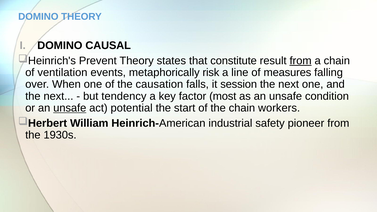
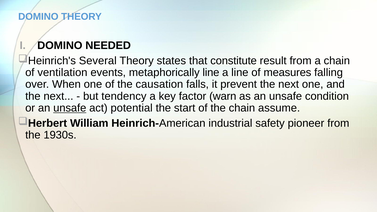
CAUSAL: CAUSAL -> NEEDED (108, 46)
Prevent: Prevent -> Several (98, 61)
from underline: present -> none (301, 61)
metaphorically risk: risk -> line (211, 73)
session: session -> prevent (239, 84)
most: most -> warn (223, 96)
workers: workers -> assume (279, 108)
